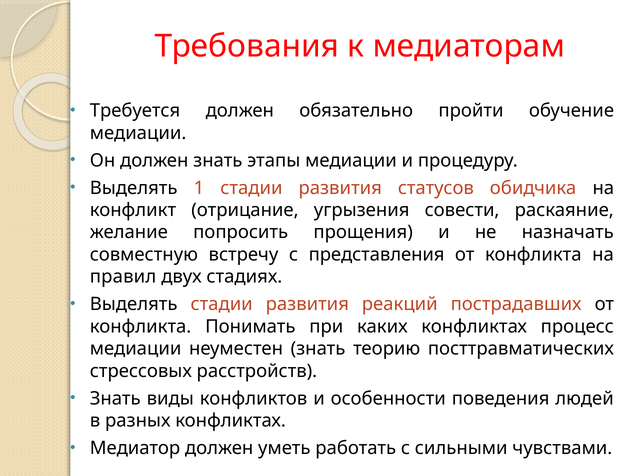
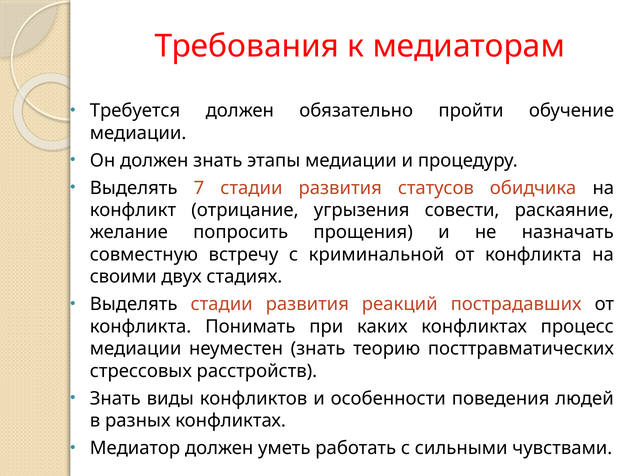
1: 1 -> 7 (199, 188)
представления: представления -> криминальной (376, 255)
правил: правил -> своими (123, 277)
